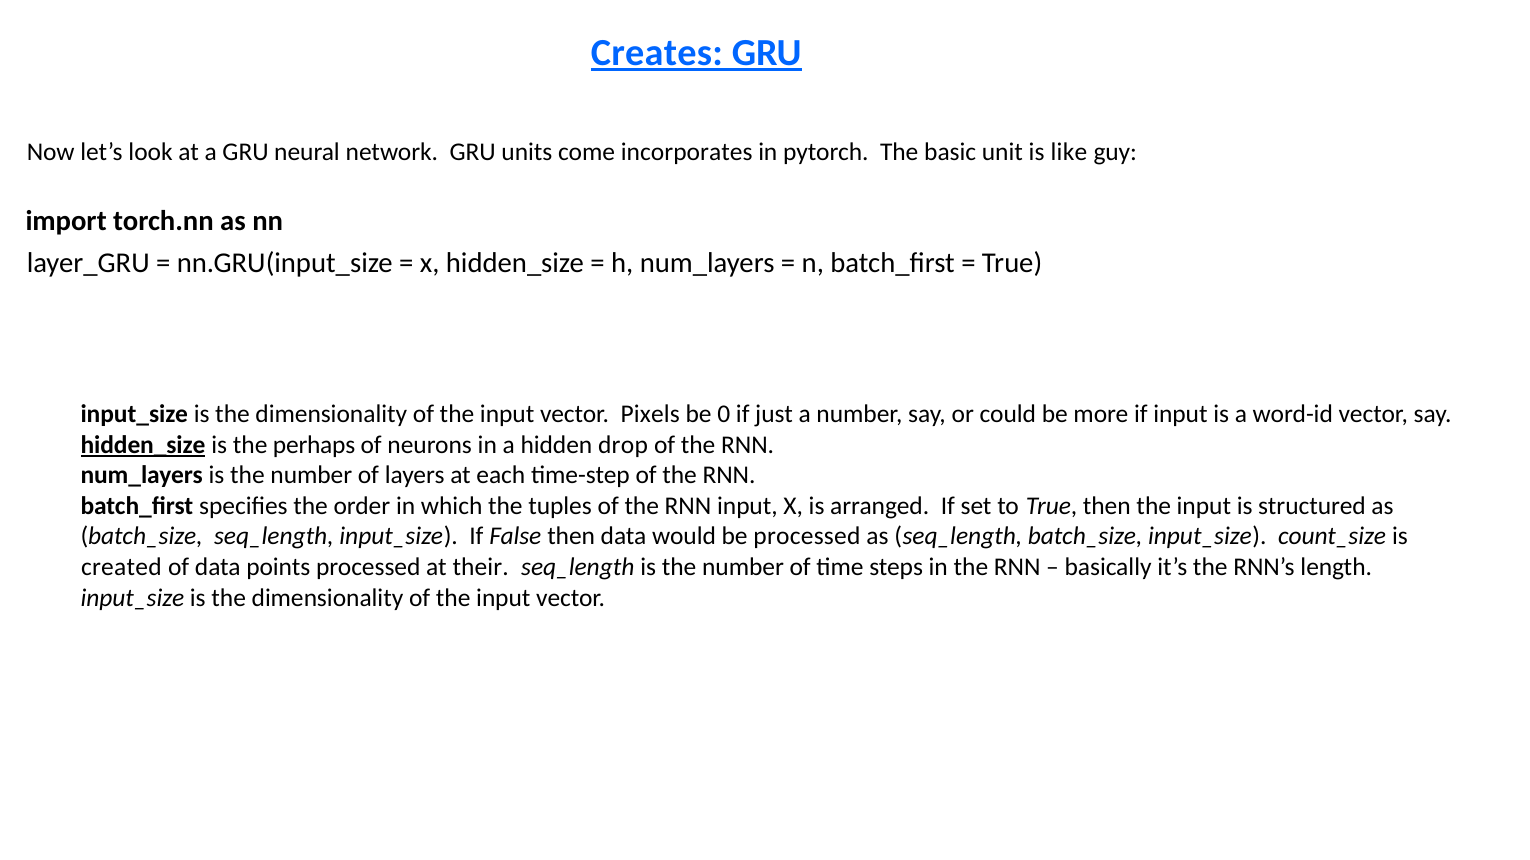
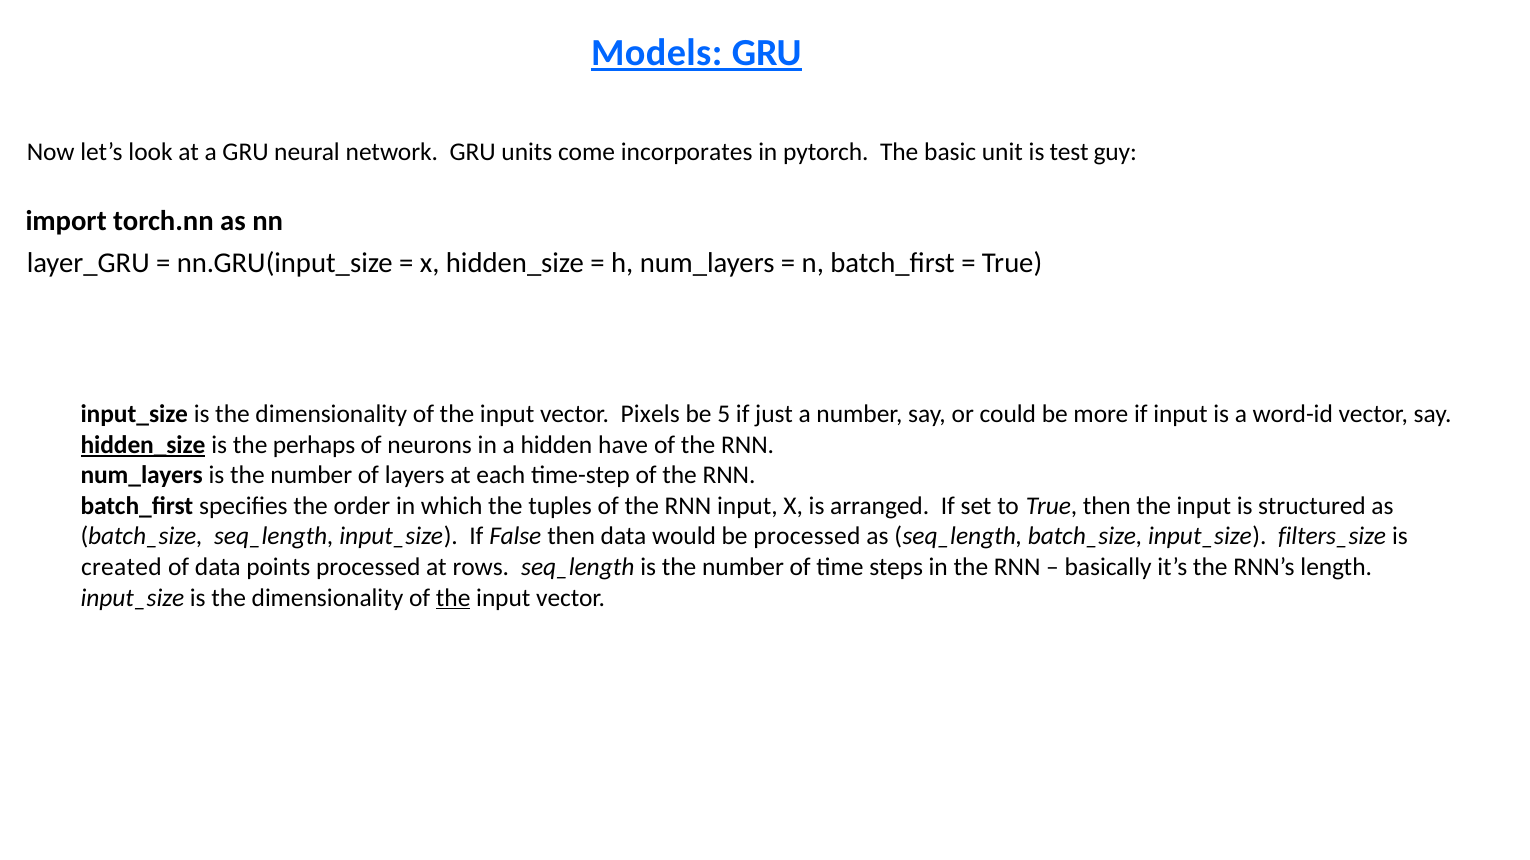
Creates: Creates -> Models (657, 53)
like: like -> test (1069, 152)
0: 0 -> 5 (724, 415)
drop: drop -> have (623, 445)
count_size: count_size -> filters_size (1332, 537)
their: their -> rows (481, 568)
the underline: none -> present (453, 598)
